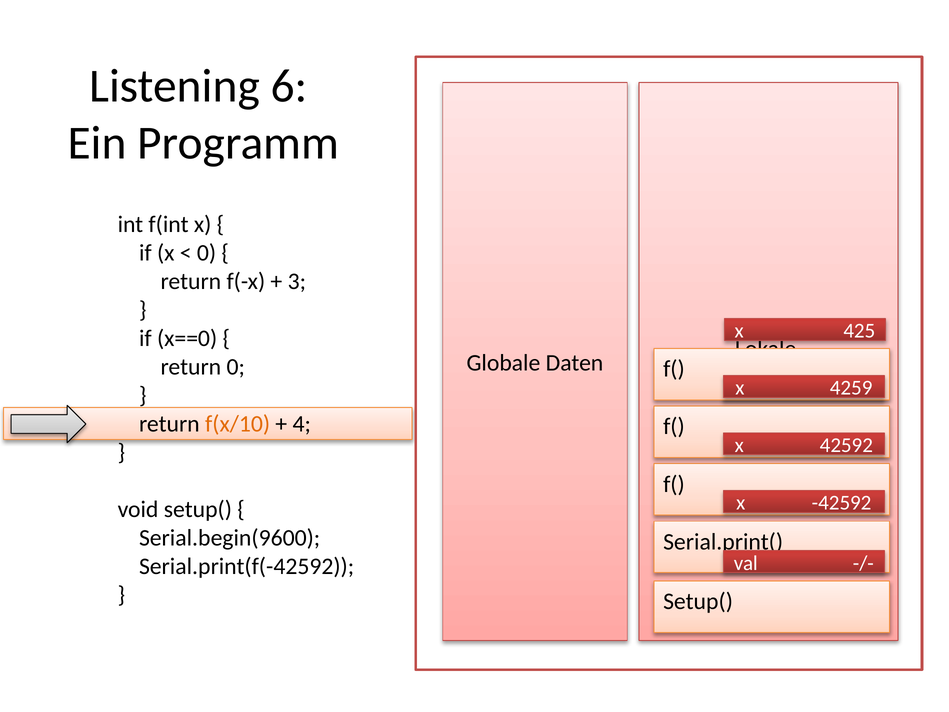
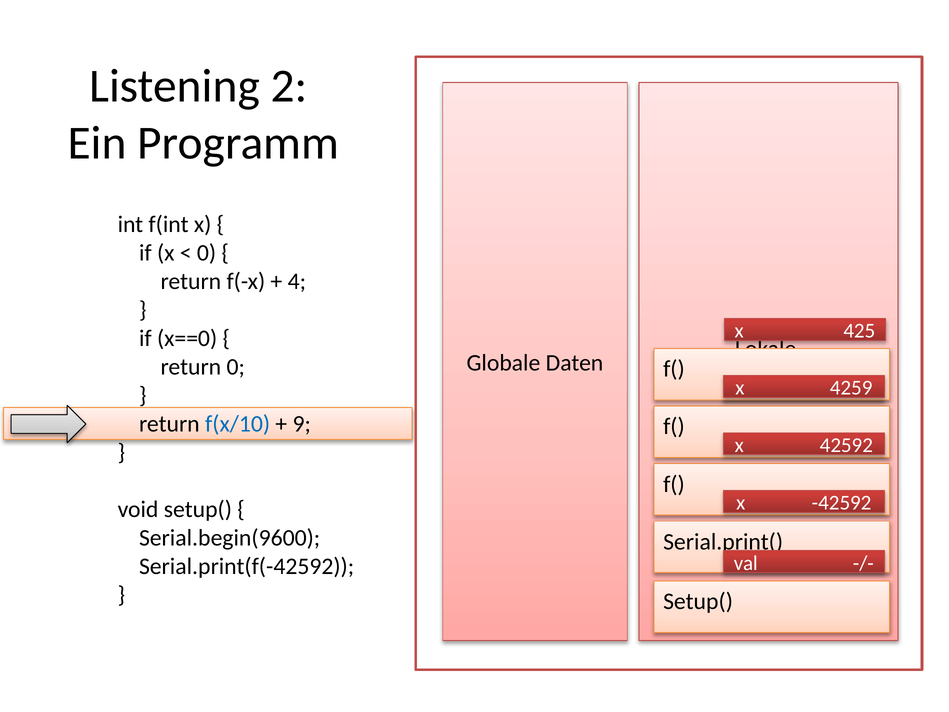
6: 6 -> 2 (289, 86)
3: 3 -> 4 (297, 282)
f(x/10 colour: orange -> blue (238, 424)
4: 4 -> 9 (302, 424)
